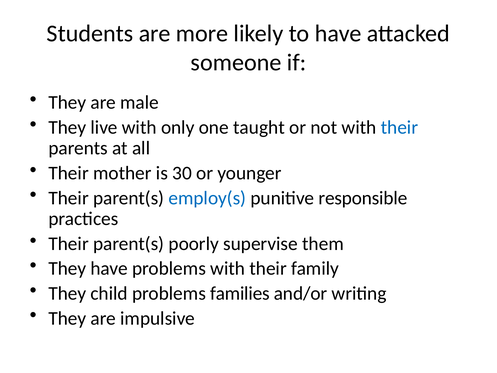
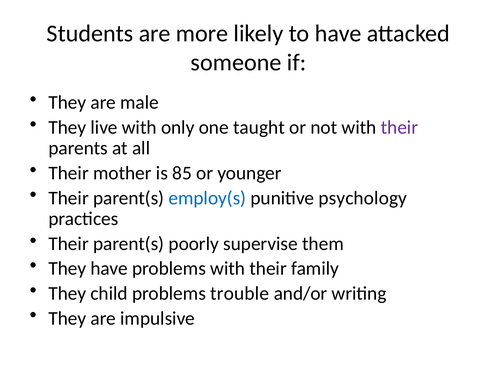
their colour: blue -> purple (399, 127)
30: 30 -> 85 (182, 173)
responsible: responsible -> psychology (363, 198)
families: families -> trouble (240, 293)
